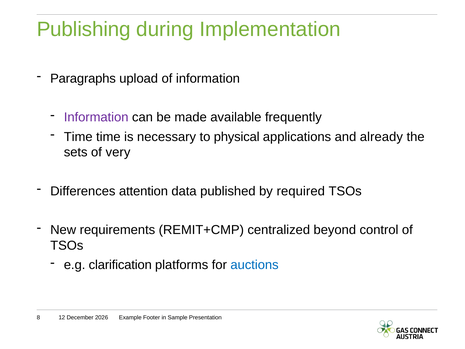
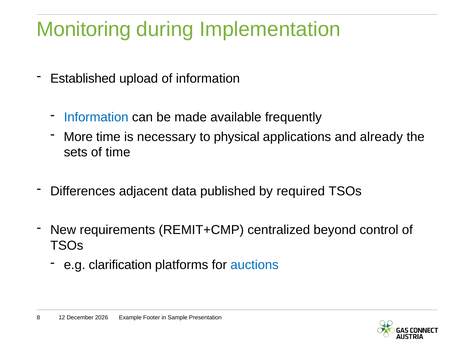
Publishing: Publishing -> Monitoring (84, 29)
Paragraphs: Paragraphs -> Established (83, 78)
Information colour: purple -> blue (96, 117)
Time: Time -> More (78, 137)
of very: very -> time (118, 152)
attention: attention -> adjacent (143, 191)
